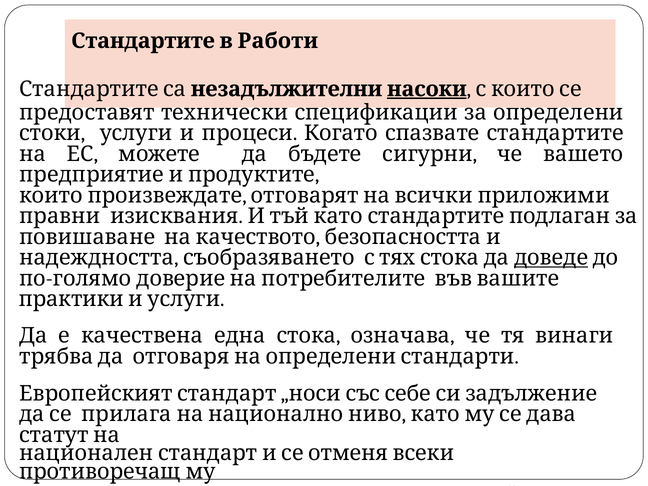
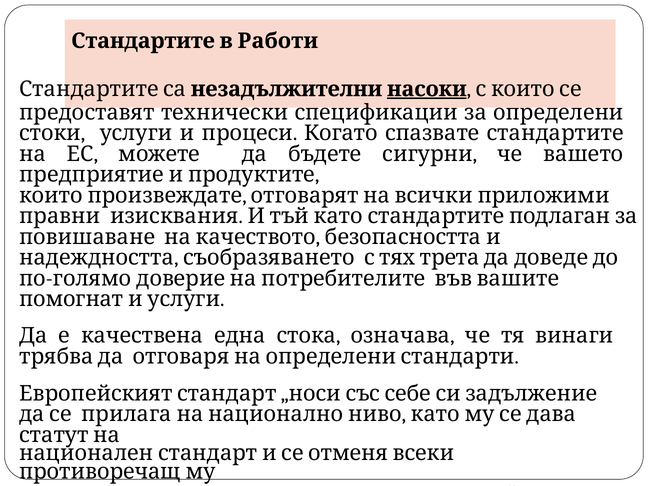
тях стока: стока -> трета (450, 258)
доведе underline: present -> none (551, 258)
практики: практики -> помогнат (71, 299)
